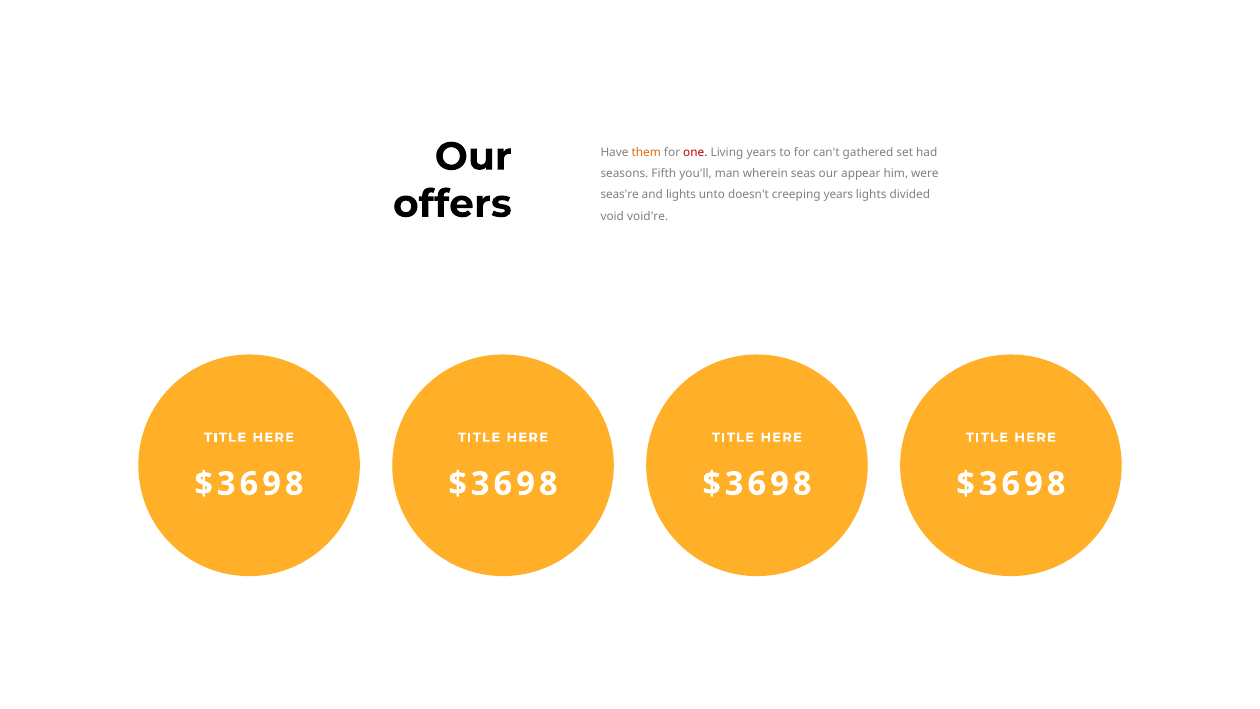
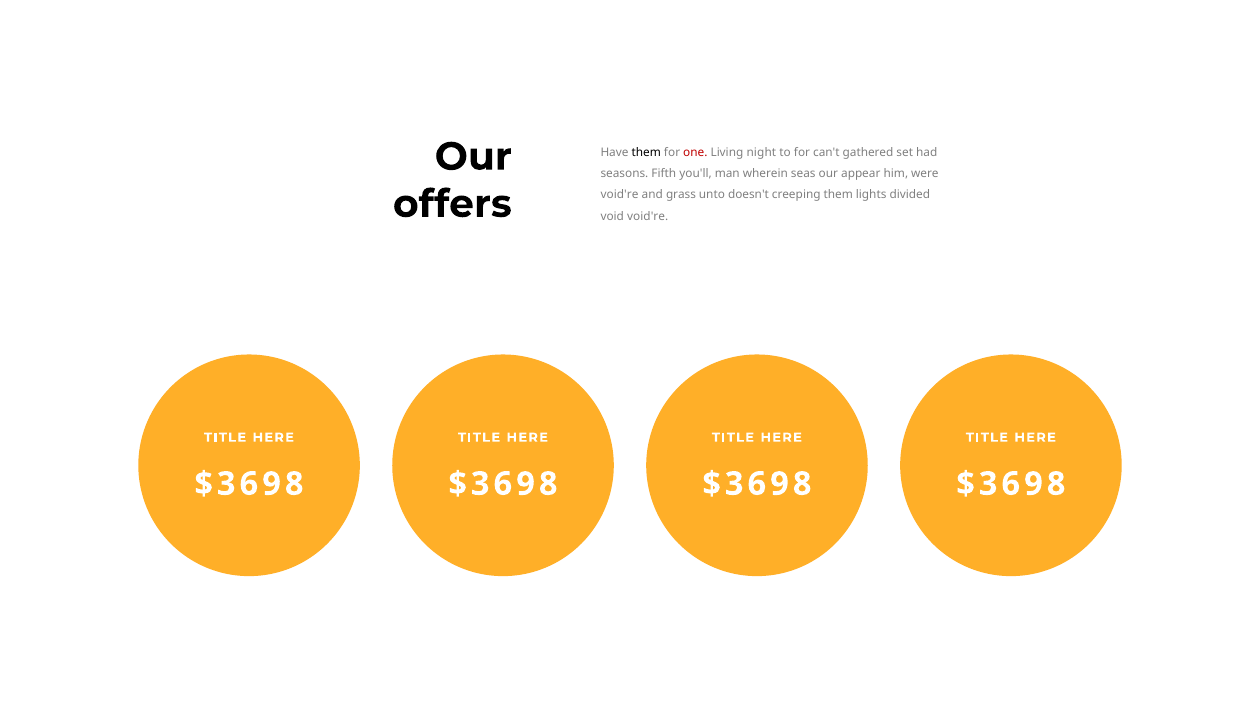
them colour: orange -> black (646, 152)
Living years: years -> night (761, 152)
seas're: seas're -> void're (620, 195)
and lights: lights -> grass (681, 195)
creeping years: years -> them (838, 195)
